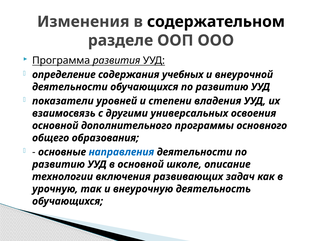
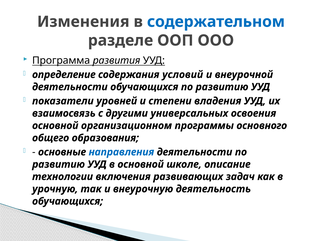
содержательном colour: black -> blue (216, 22)
учебных: учебных -> условий (183, 75)
дополнительного: дополнительного -> организационном (127, 126)
